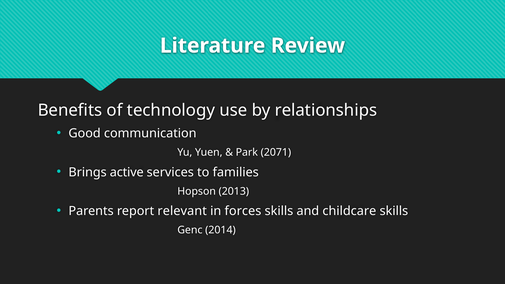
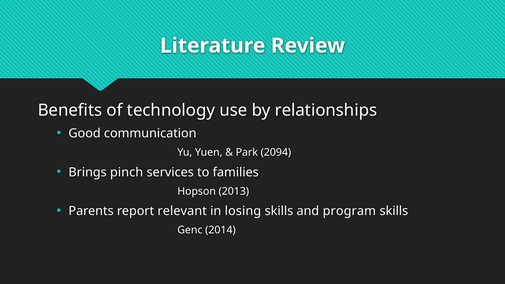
2071: 2071 -> 2094 (276, 153)
active: active -> pinch (127, 172)
forces: forces -> losing (243, 211)
childcare: childcare -> program (349, 211)
